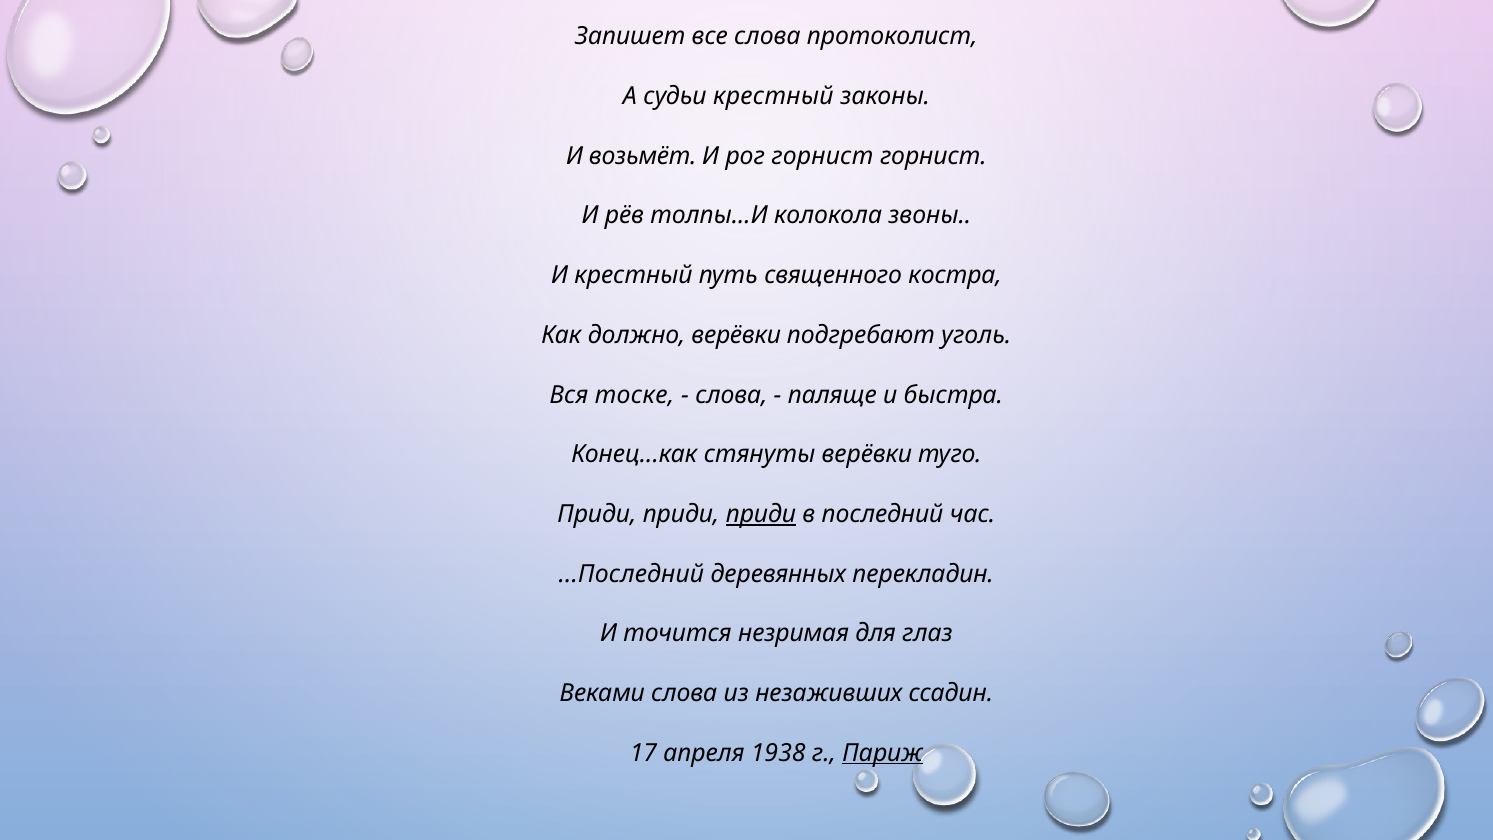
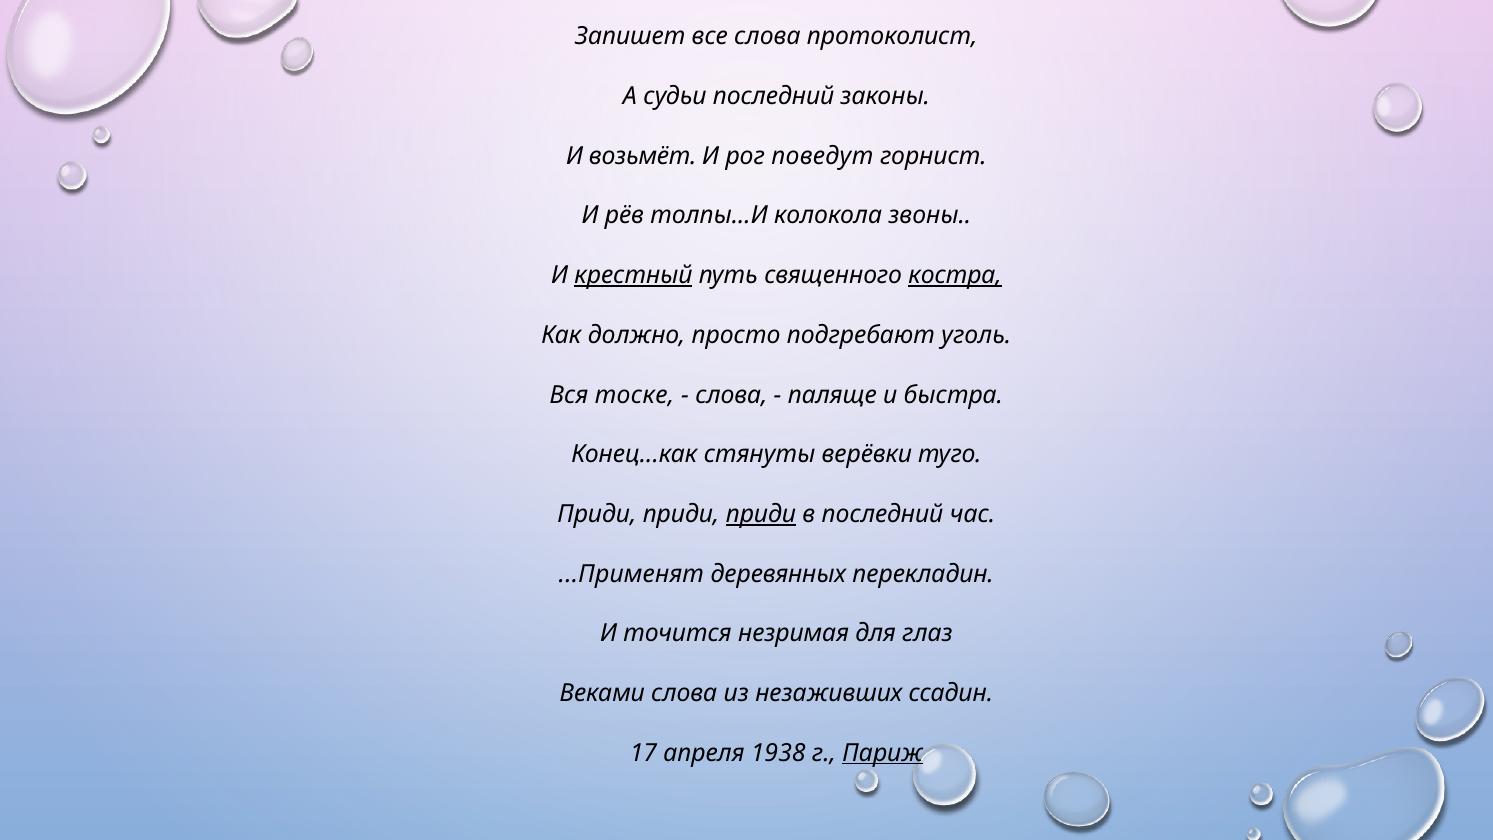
судьи крестный: крестный -> последний (774, 96)
рог горнист: горнист -> поведут (822, 156)
крестный underline: none -> present (633, 275)
костра underline: none -> present (955, 275)
должно верёвки: верёвки -> просто (736, 335)
...Последний: ...Последний -> ...Применят (631, 574)
